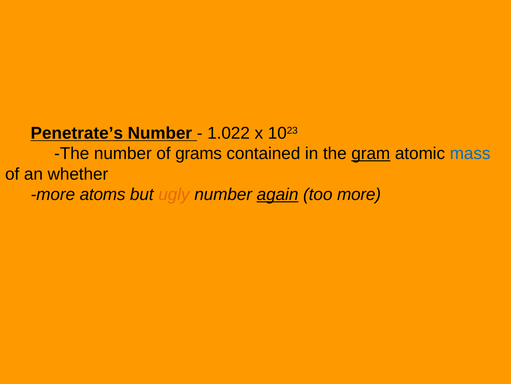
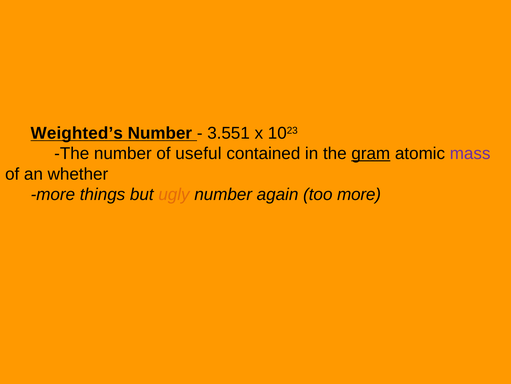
Penetrate’s: Penetrate’s -> Weighted’s (77, 133)
1.022: 1.022 -> 3.551 (229, 133)
grams: grams -> useful (198, 153)
mass colour: blue -> purple (470, 153)
atoms: atoms -> things (103, 194)
again underline: present -> none (278, 194)
